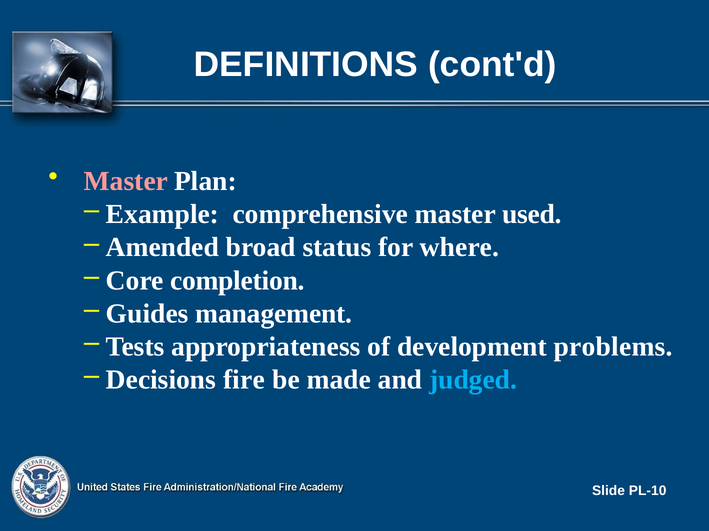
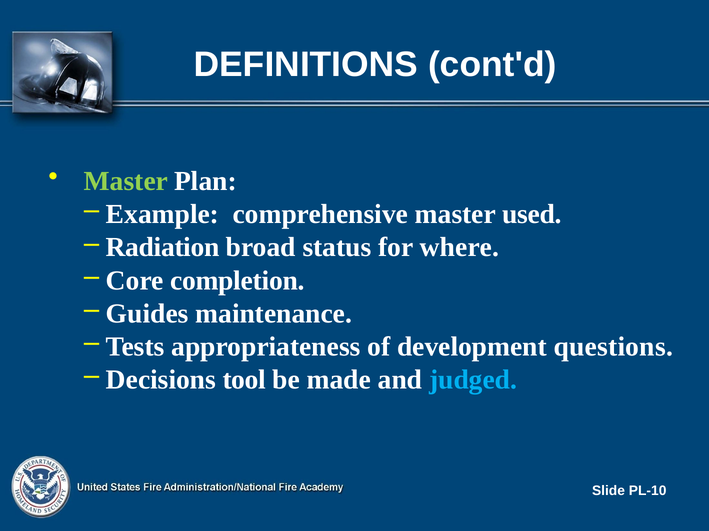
Master colour: pink -> light green (126, 182)
Amended: Amended -> Radiation (163, 248)
management: management -> maintenance (274, 314)
problems: problems -> questions (613, 347)
fire: fire -> tool (244, 380)
